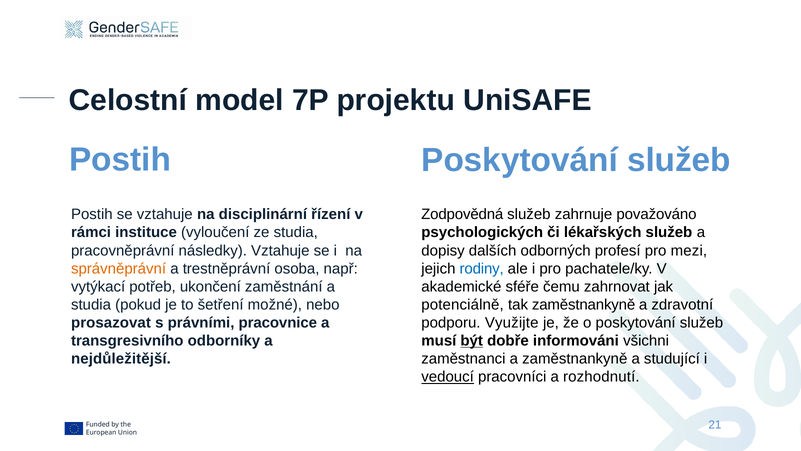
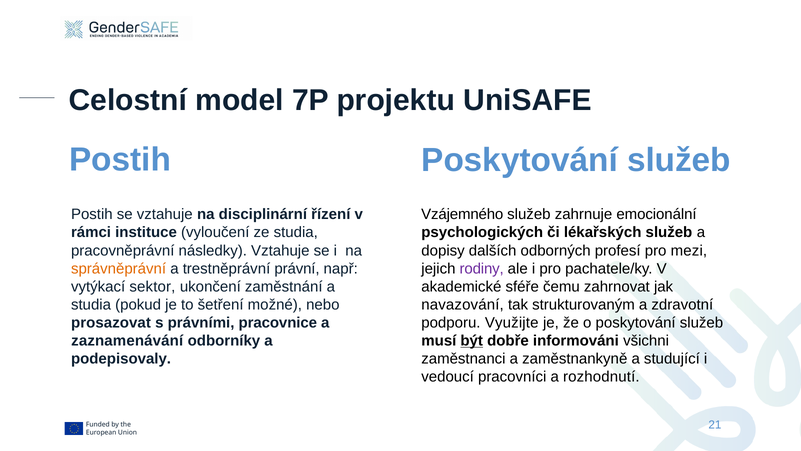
Zodpovědná: Zodpovědná -> Vzájemného (462, 214)
považováno: považováno -> emocionální (657, 214)
osoba: osoba -> právní (297, 268)
rodiny colour: blue -> purple (482, 268)
potřeb: potřeb -> sektor (152, 286)
potenciálně: potenciálně -> navazování (463, 304)
tak zaměstnankyně: zaměstnankyně -> strukturovaným (584, 304)
transgresivního: transgresivního -> zaznamenávání (127, 340)
nejdůležitější: nejdůležitější -> podepisovaly (121, 358)
vedoucí underline: present -> none (448, 376)
